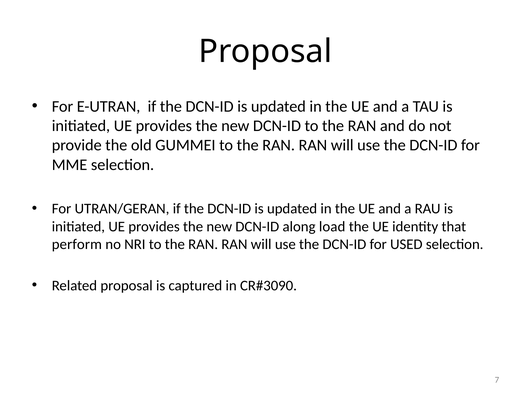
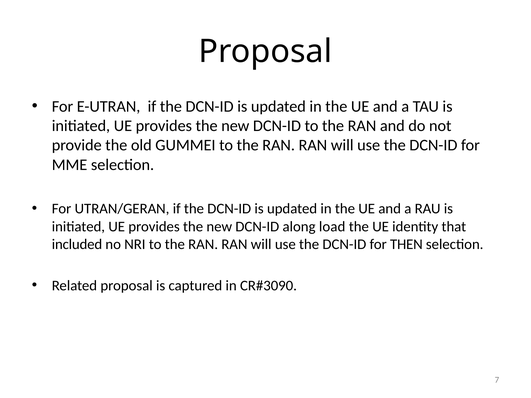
perform: perform -> included (77, 244)
USED: USED -> THEN (406, 244)
